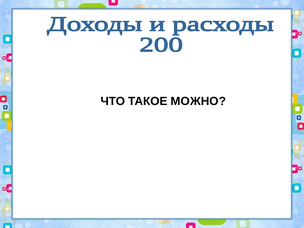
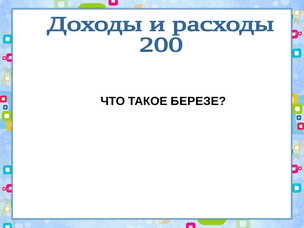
МОЖНО: МОЖНО -> БЕРЕЗЕ (198, 101)
